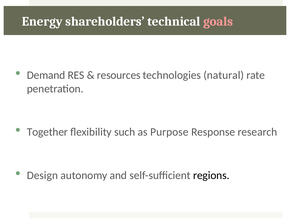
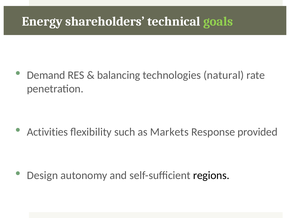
goals colour: pink -> light green (218, 21)
resources: resources -> balancing (119, 75)
Together: Together -> Activities (47, 132)
Purpose: Purpose -> Markets (169, 132)
research: research -> provided (257, 132)
